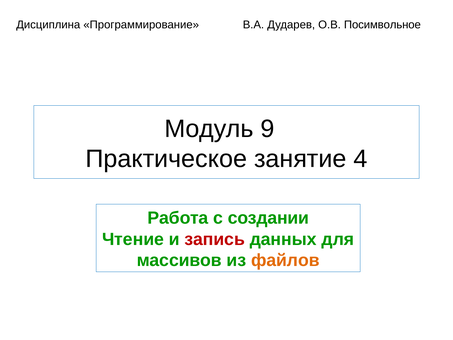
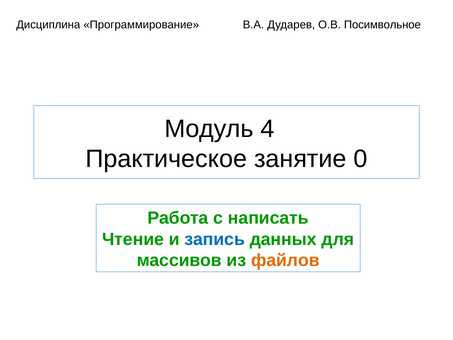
9: 9 -> 4 (267, 129)
4: 4 -> 0 (360, 159)
создании: создании -> написать (268, 218)
запись colour: red -> blue (215, 239)
